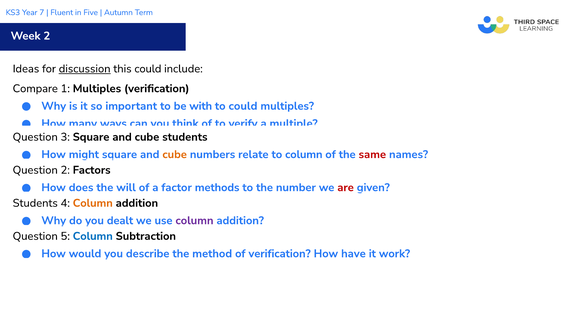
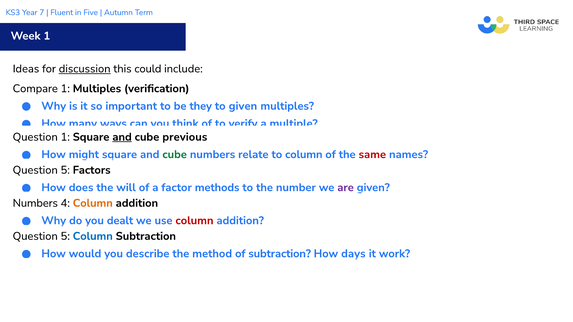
Week 2: 2 -> 1 (47, 36)
with: with -> they (201, 106)
to could: could -> given (243, 106)
Question 3: 3 -> 1 (65, 137)
and underline: none -> present (122, 137)
cube students: students -> previous (185, 137)
cube colour: orange -> green (175, 155)
2: 2 -> 5 (65, 170)
are colour: red -> purple (346, 188)
Students: Students -> Numbers (35, 203)
column colour: purple -> red (194, 221)
of verification: verification -> subtraction (280, 254)
have: have -> days (353, 254)
